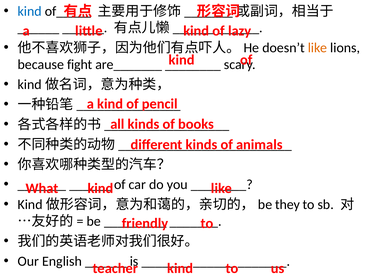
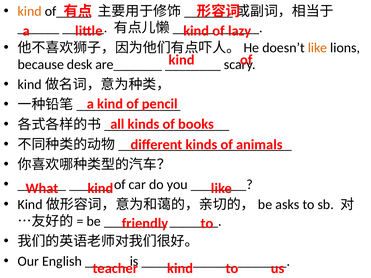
kind colour: blue -> orange (30, 11)
fight: fight -> desk (80, 65)
they: they -> asks (287, 205)
